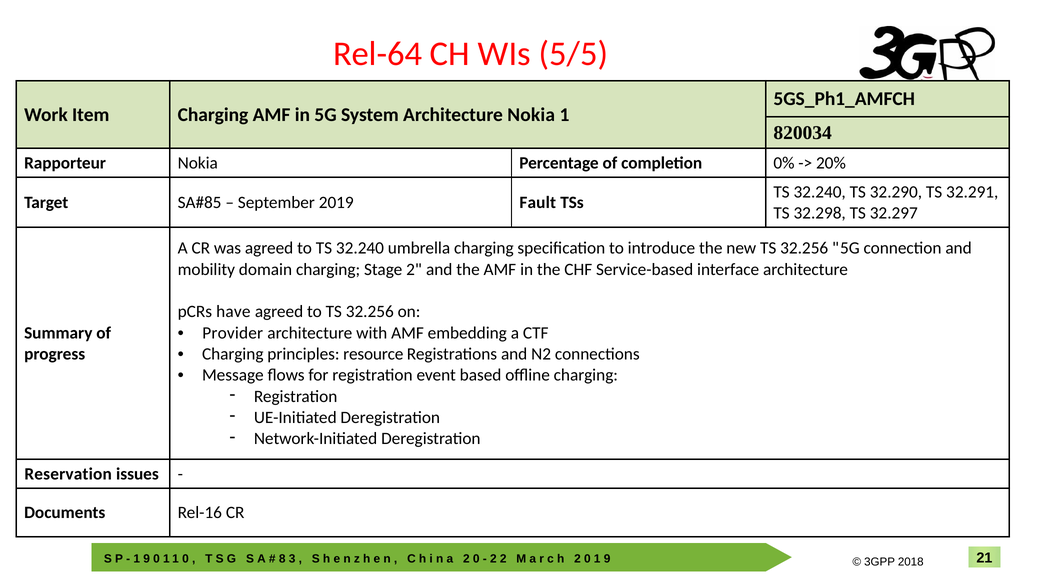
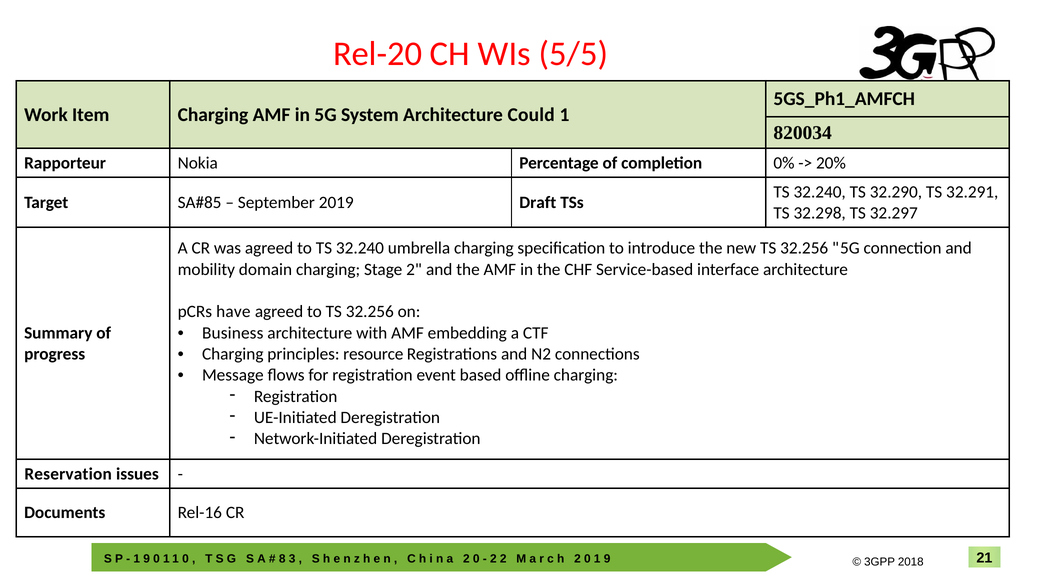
Rel-64: Rel-64 -> Rel-20 (378, 54)
Architecture Nokia: Nokia -> Could (531, 115)
Fault: Fault -> Draft (538, 202)
Provider: Provider -> Business (233, 333)
